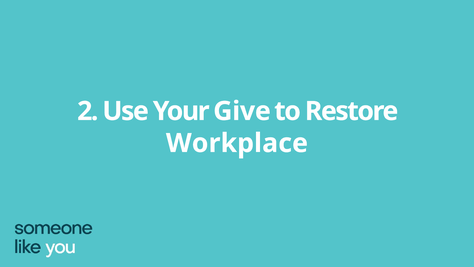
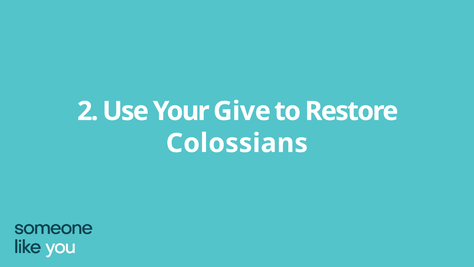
Workplace: Workplace -> Colossians (237, 143)
